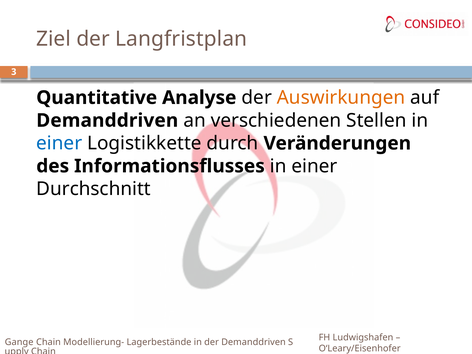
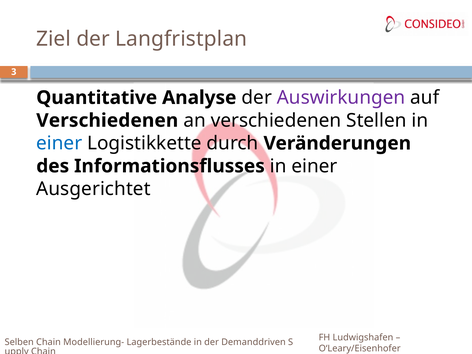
Auswirkungen colour: orange -> purple (341, 98)
Demanddriven: Demanddriven -> Verschiedenen (107, 120)
Durchschnitt: Durchschnitt -> Ausgerichtet (93, 189)
Gange: Gange -> Selben (19, 342)
